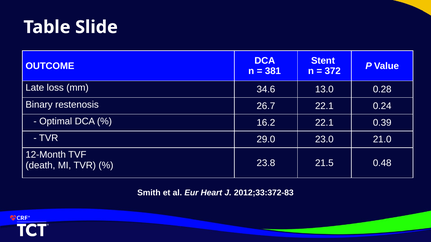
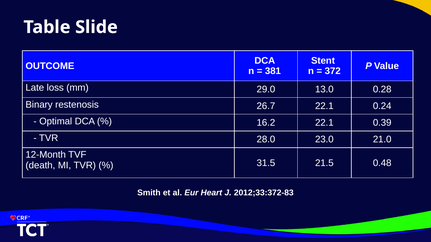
34.6: 34.6 -> 29.0 (266, 89)
29.0: 29.0 -> 28.0 (266, 140)
23.8: 23.8 -> 31.5 (266, 163)
